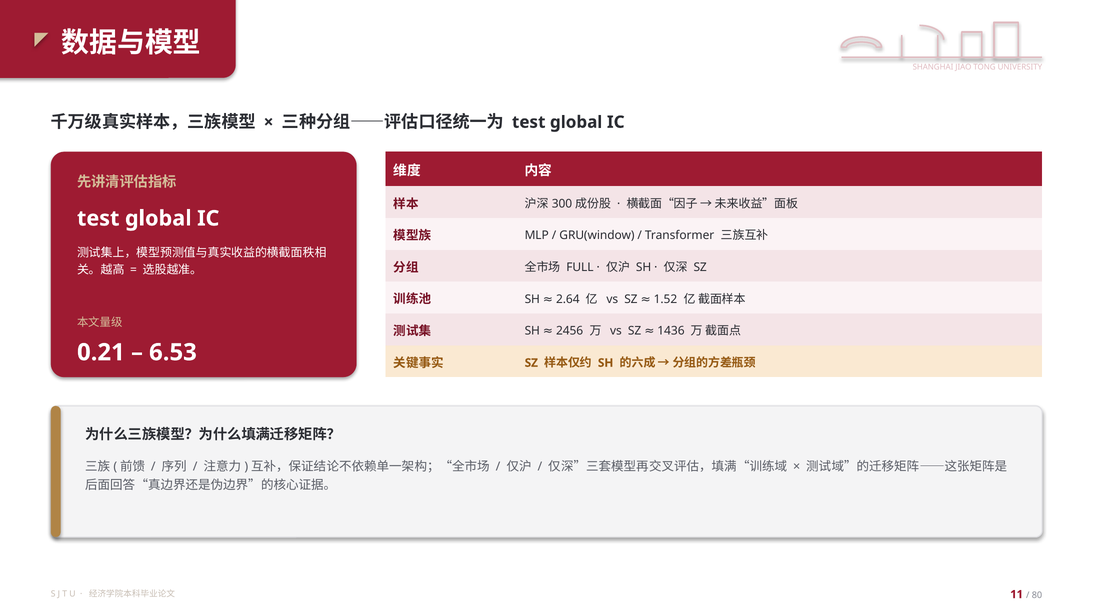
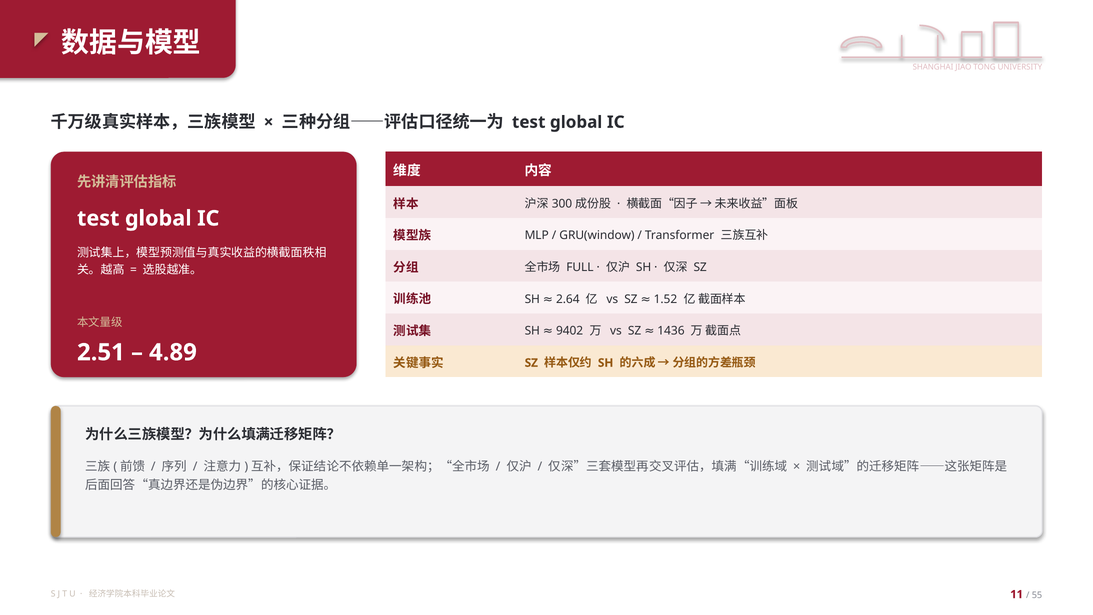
2456: 2456 -> 9402 (570, 331)
0.21: 0.21 -> 2.51 (101, 352)
6.53: 6.53 -> 4.89 (173, 352)
80: 80 -> 55 (1037, 595)
